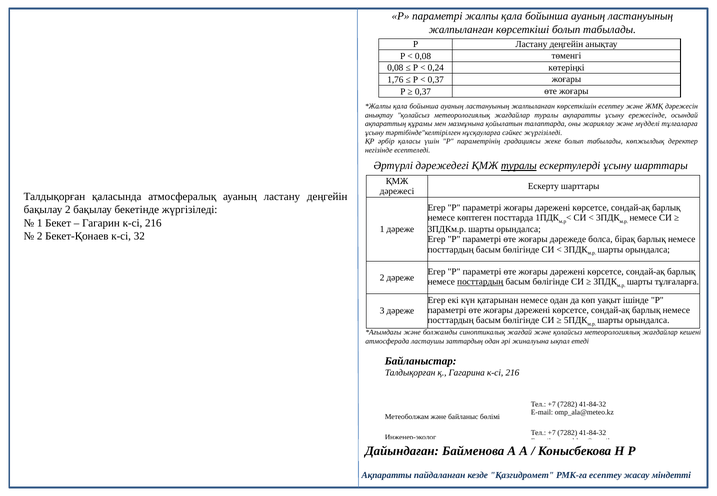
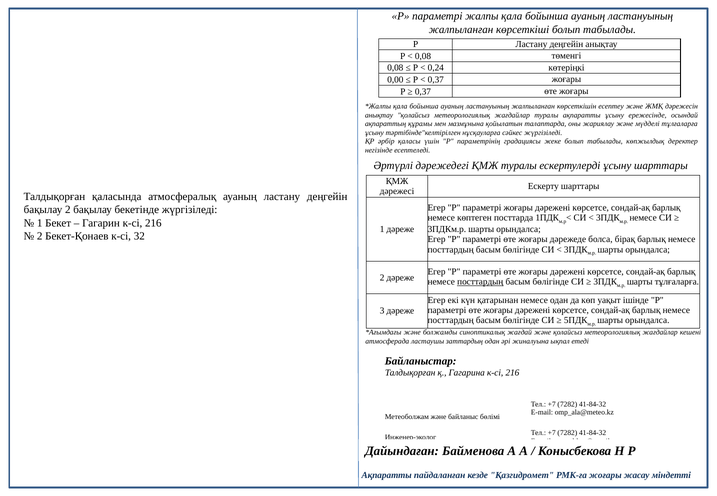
1,76: 1,76 -> 0,00 (395, 80)
туралы underline: present -> none (519, 166)
РМК-ға есептеу: есептеу -> жоғары (605, 476)
